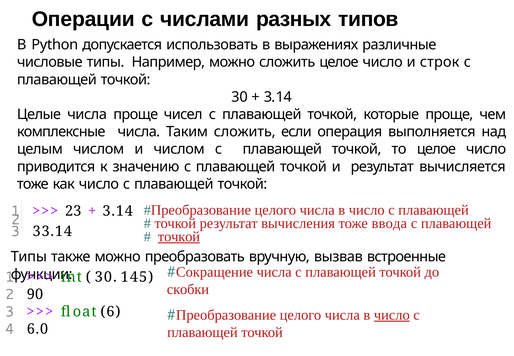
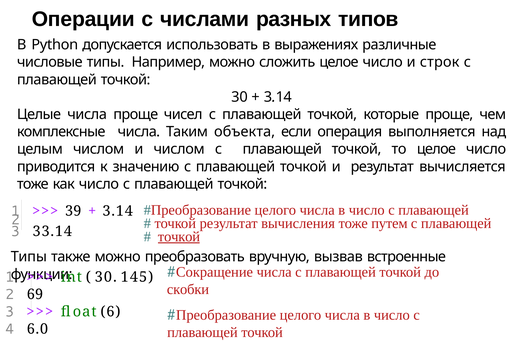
Таким сложить: сложить -> объекта (245, 132)
23: 23 -> 39 (73, 211)
ввода: ввода -> путем (389, 223)
90: 90 -> 69 (35, 294)
число underline: present -> none (392, 315)
